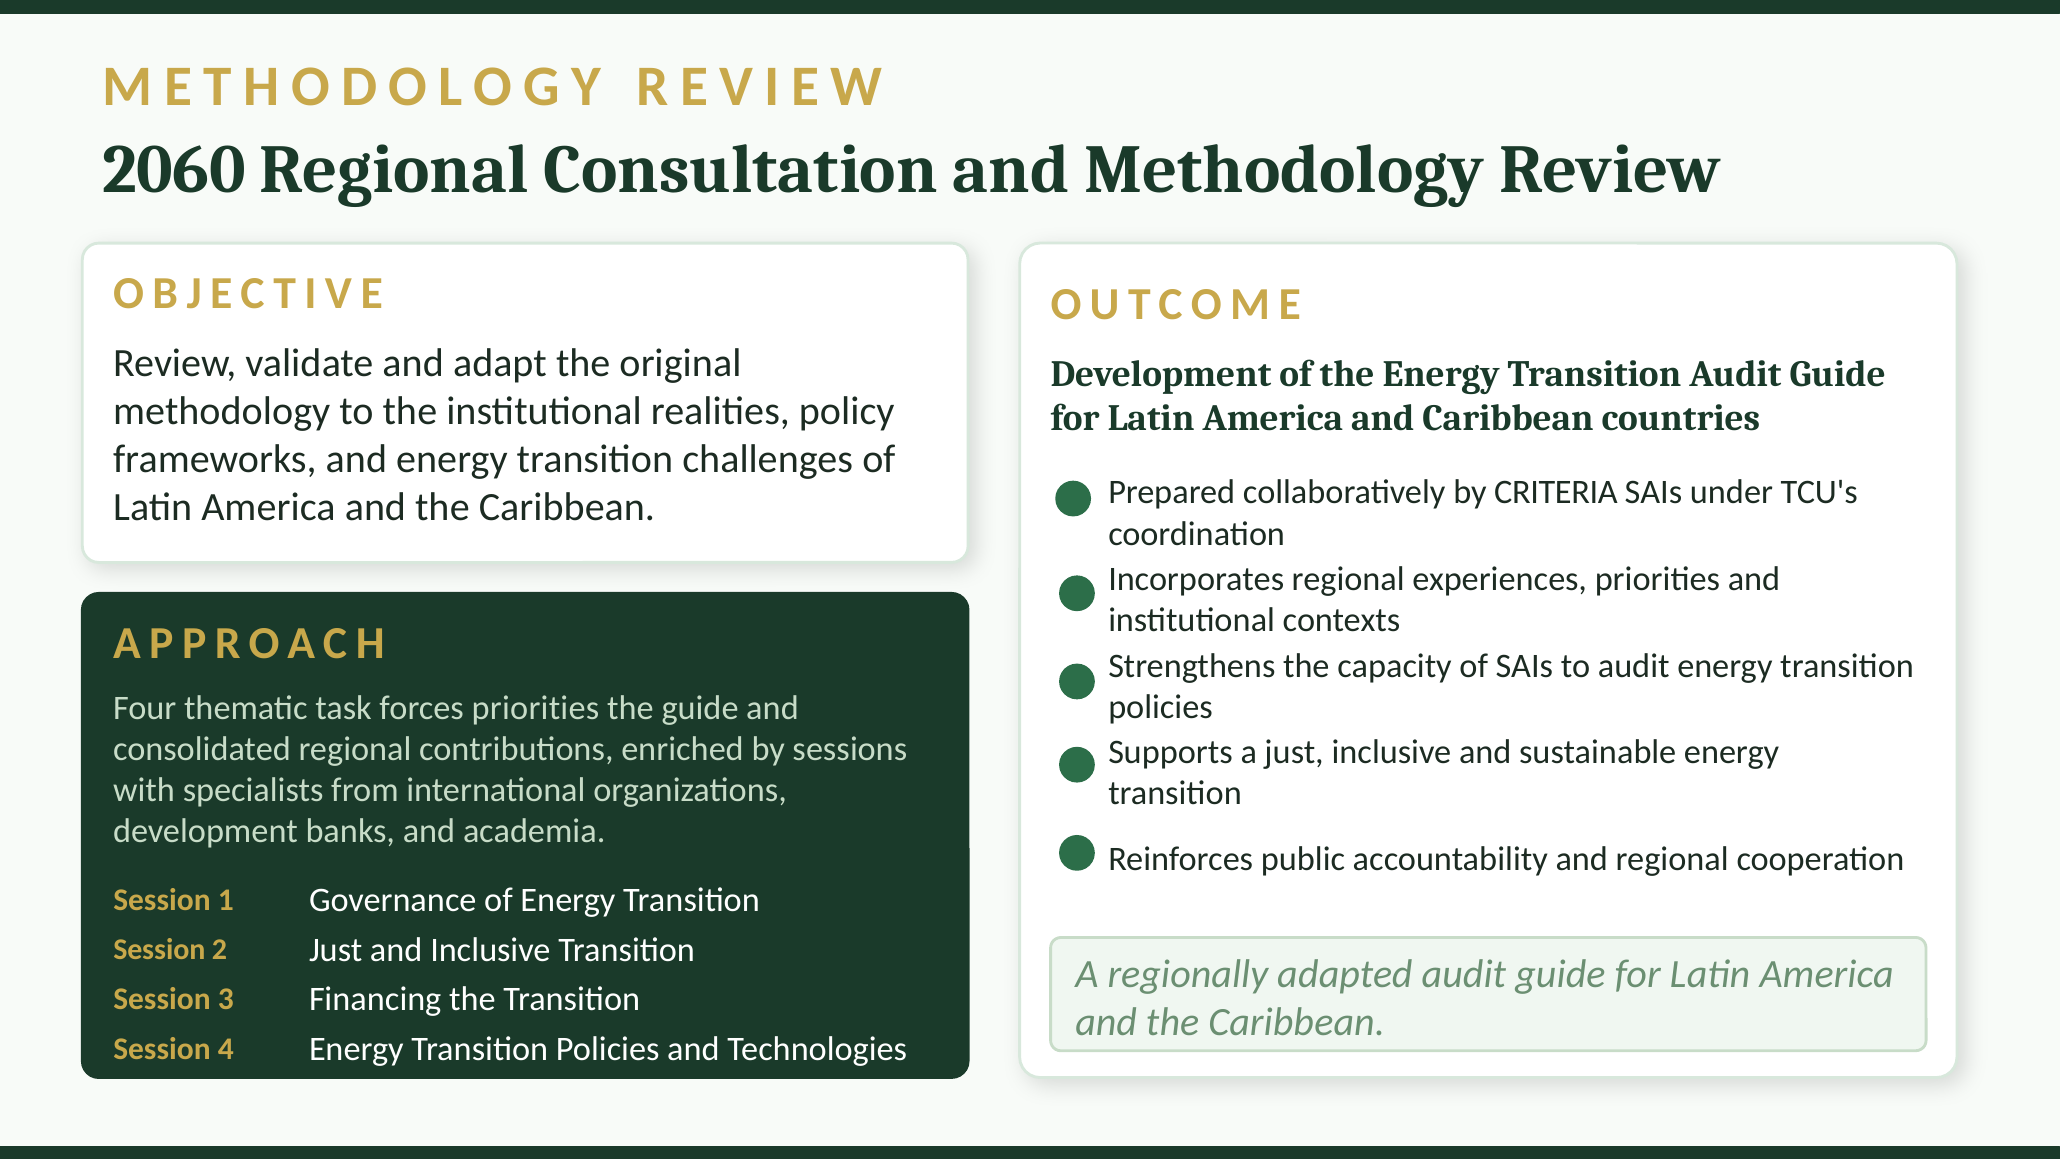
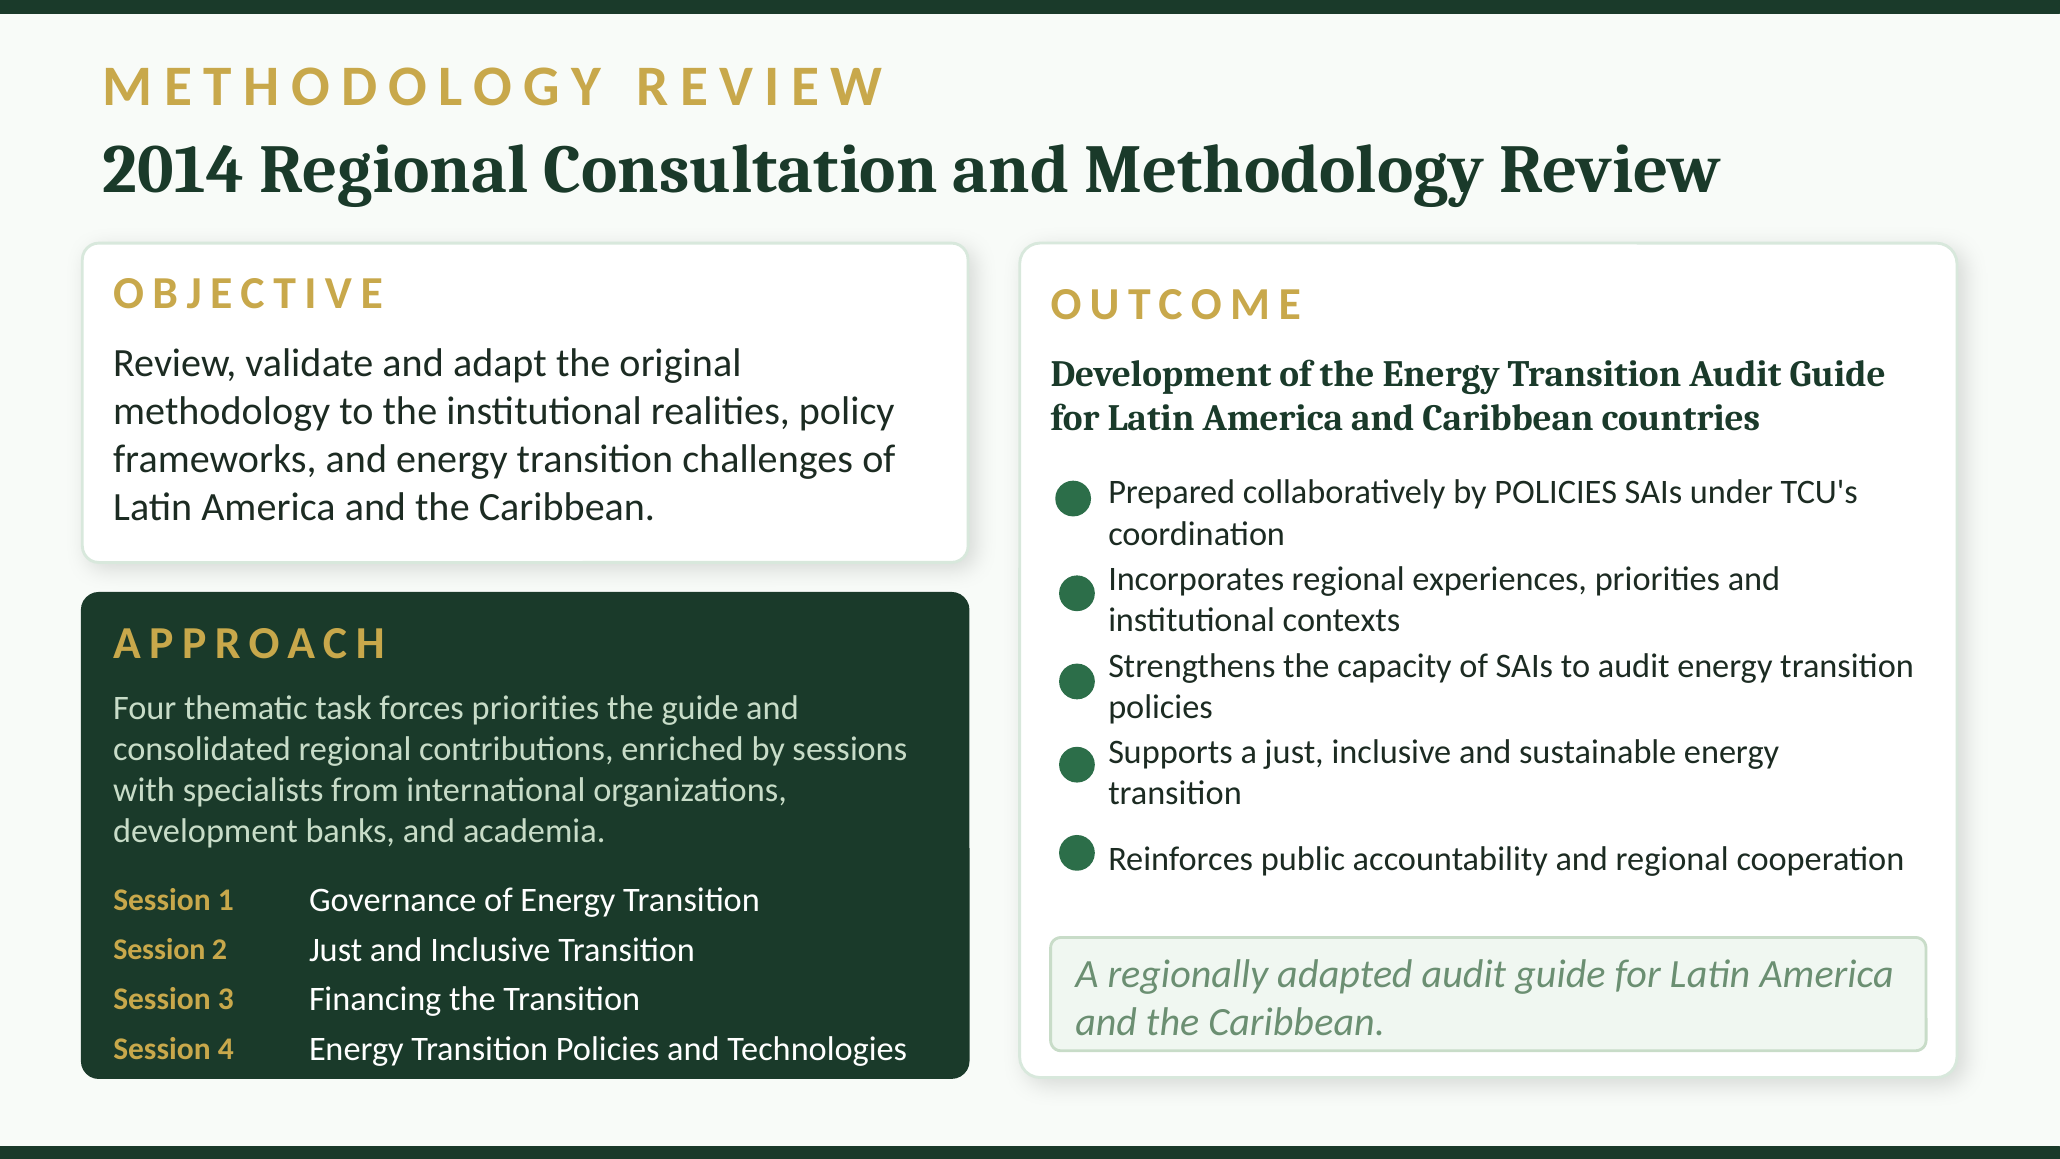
2060: 2060 -> 2014 (174, 170)
by CRITERIA: CRITERIA -> POLICIES (1556, 493)
